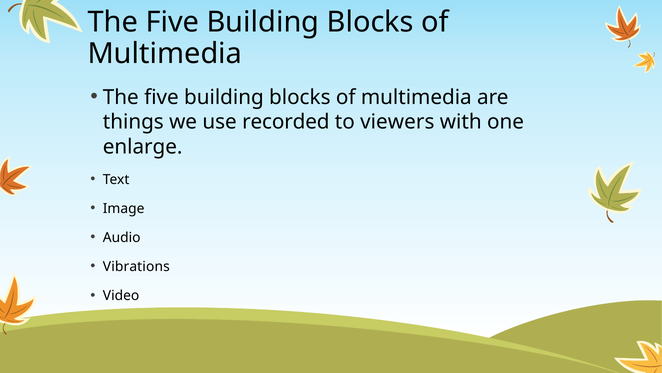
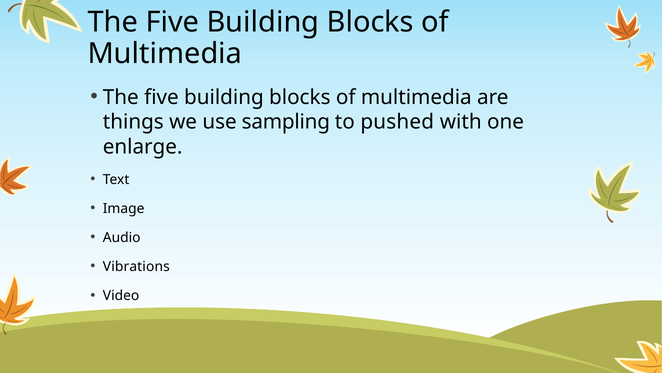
recorded: recorded -> sampling (286, 122)
viewers: viewers -> pushed (397, 122)
